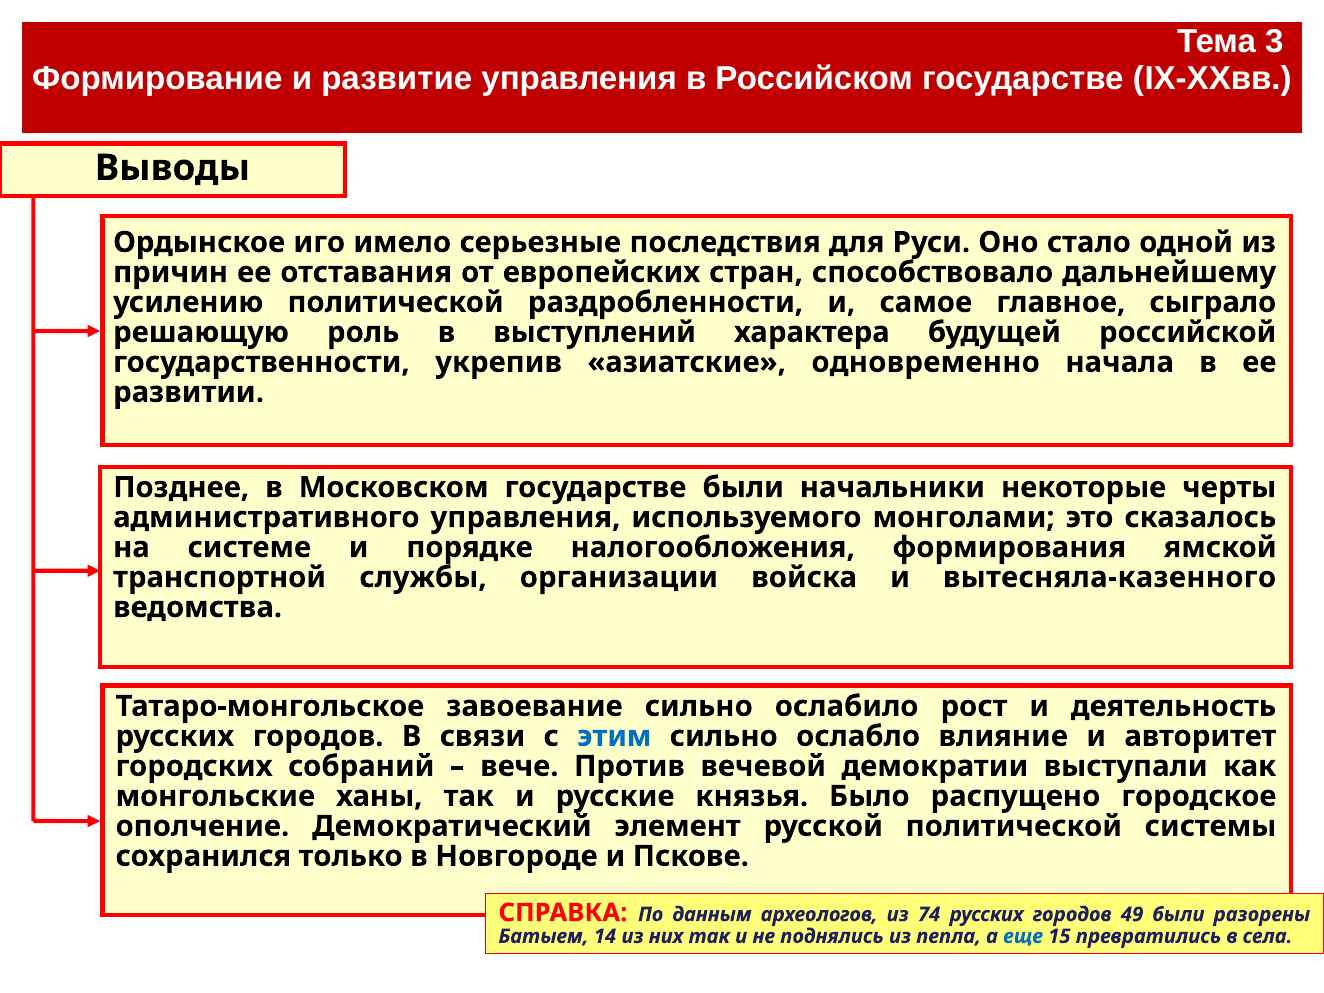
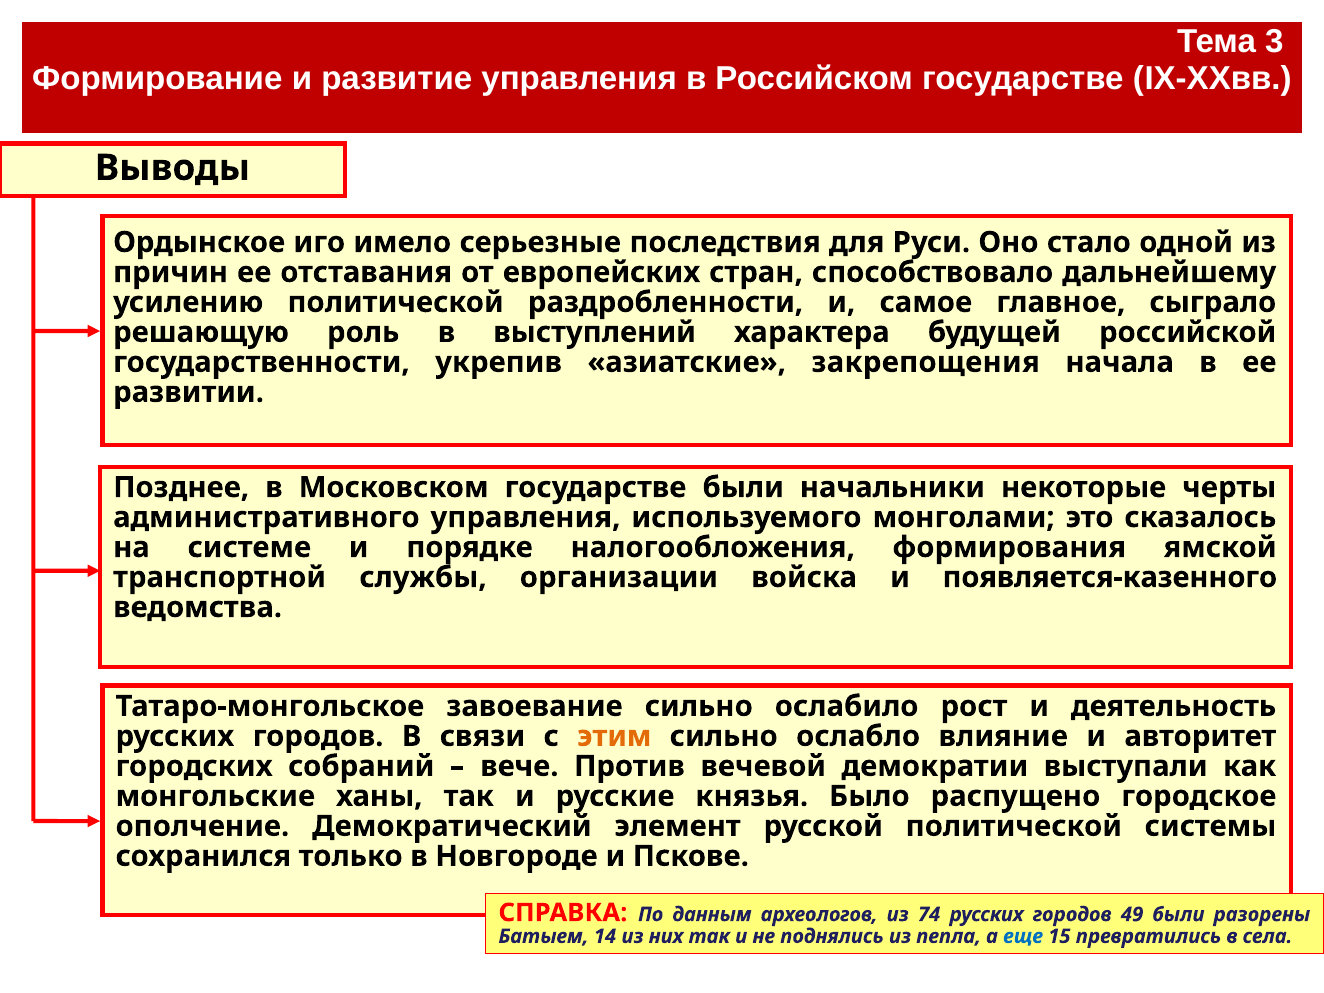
одновременно: одновременно -> закрепощения (926, 362)
вытесняла-казенного: вытесняла-казенного -> появляется-казенного (1110, 577)
этим colour: blue -> orange (614, 736)
